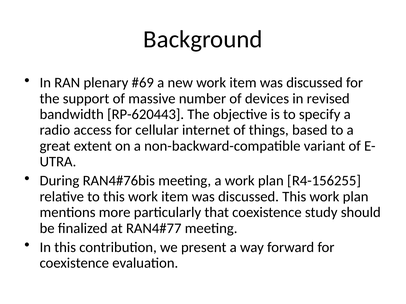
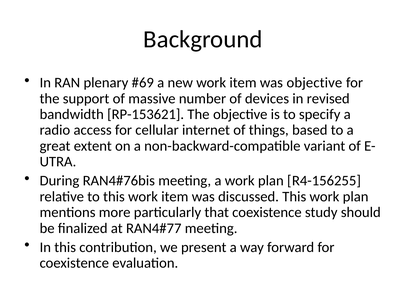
discussed: discussed -> objective (314, 83)
RP-620443: RP-620443 -> RP-153621 (146, 115)
